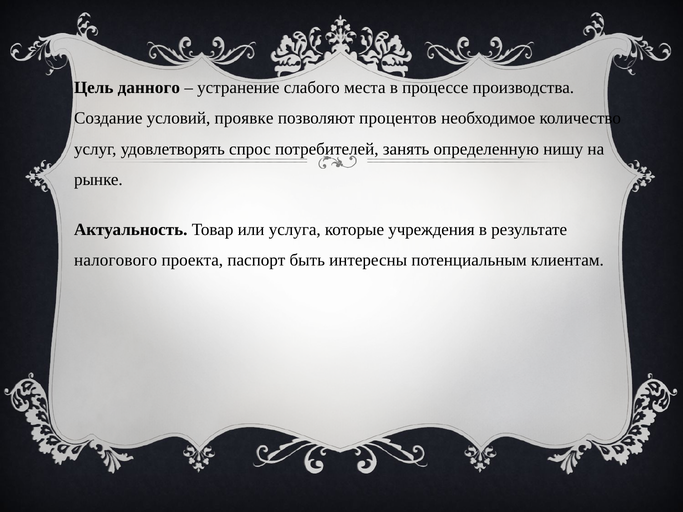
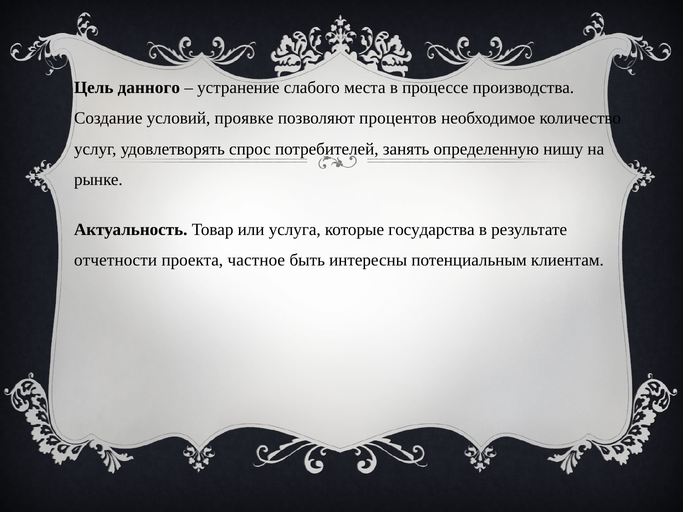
учреждения: учреждения -> государства (432, 230)
налогового: налогового -> отчетности (116, 260)
паспорт: паспорт -> частное (256, 260)
